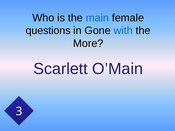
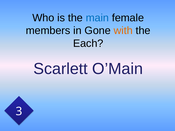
questions: questions -> members (48, 31)
with colour: blue -> orange (123, 31)
More: More -> Each (88, 43)
